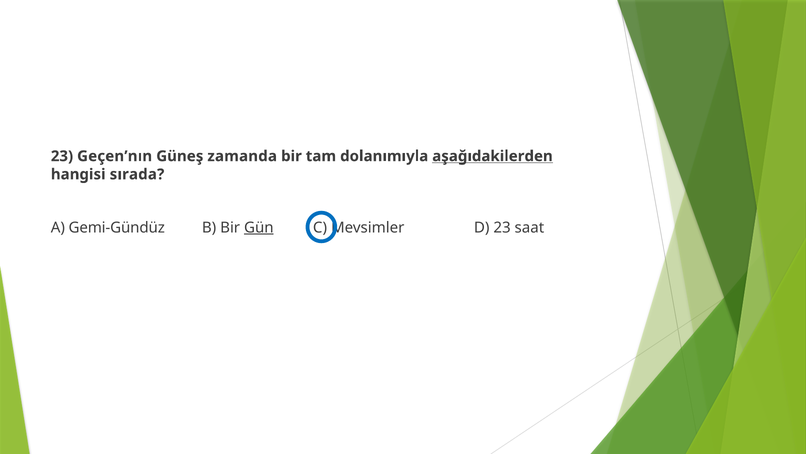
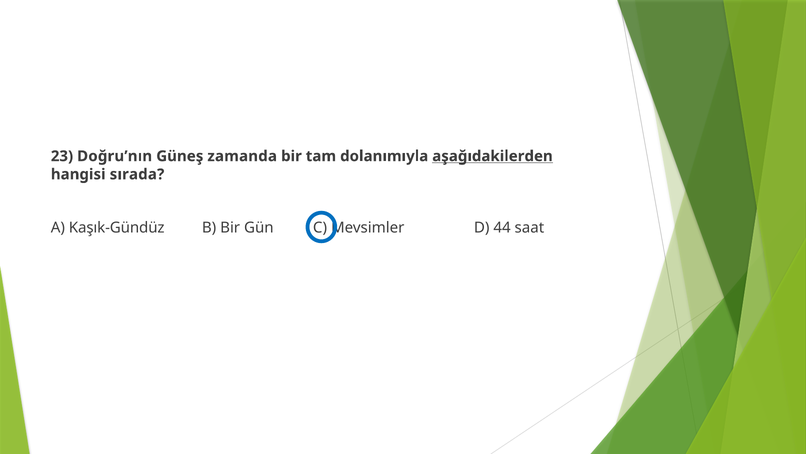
Geçen’nın: Geçen’nın -> Doğru’nın (115, 156)
Gemi-Gündüz: Gemi-Gündüz -> Kaşık-Gündüz (117, 227)
Gün underline: present -> none (259, 227)
D 23: 23 -> 44 (502, 227)
